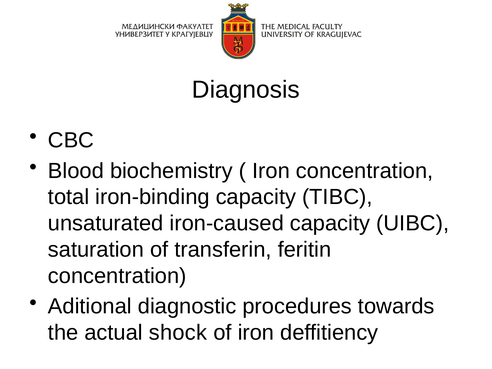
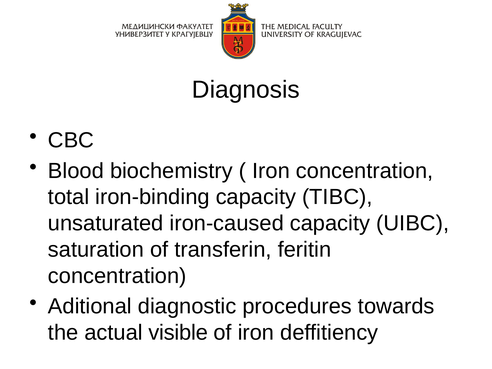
shock: shock -> visible (178, 333)
